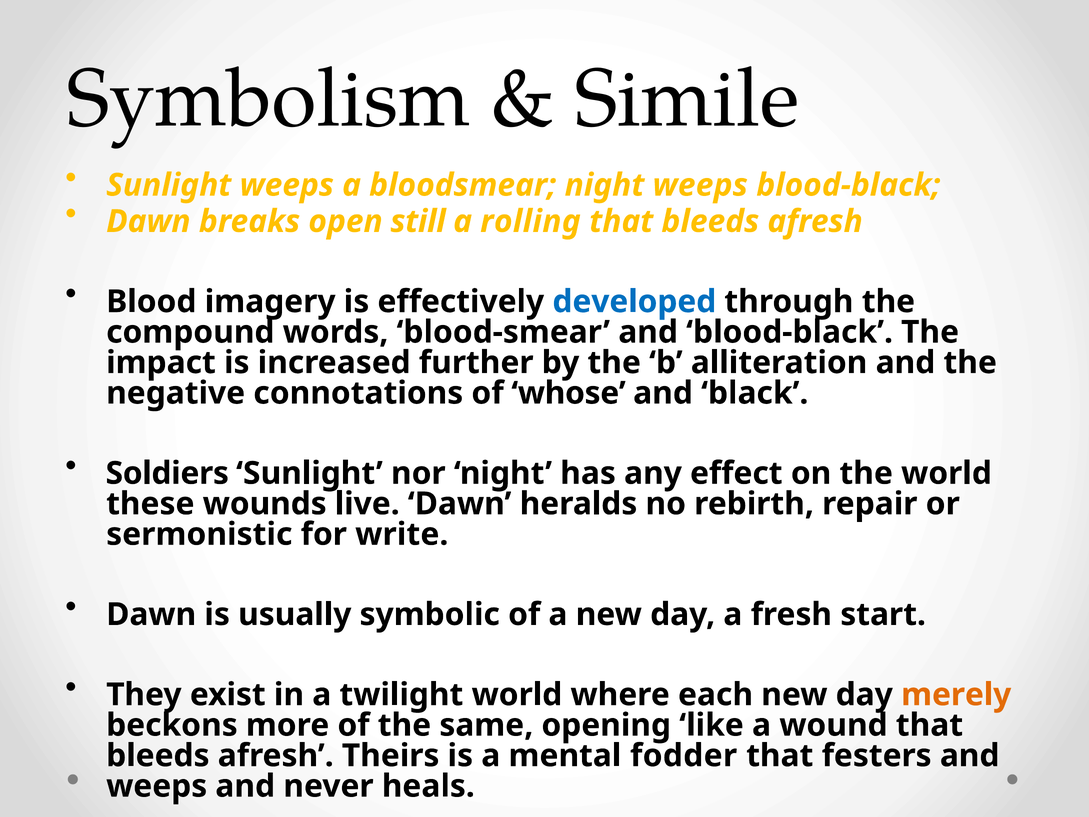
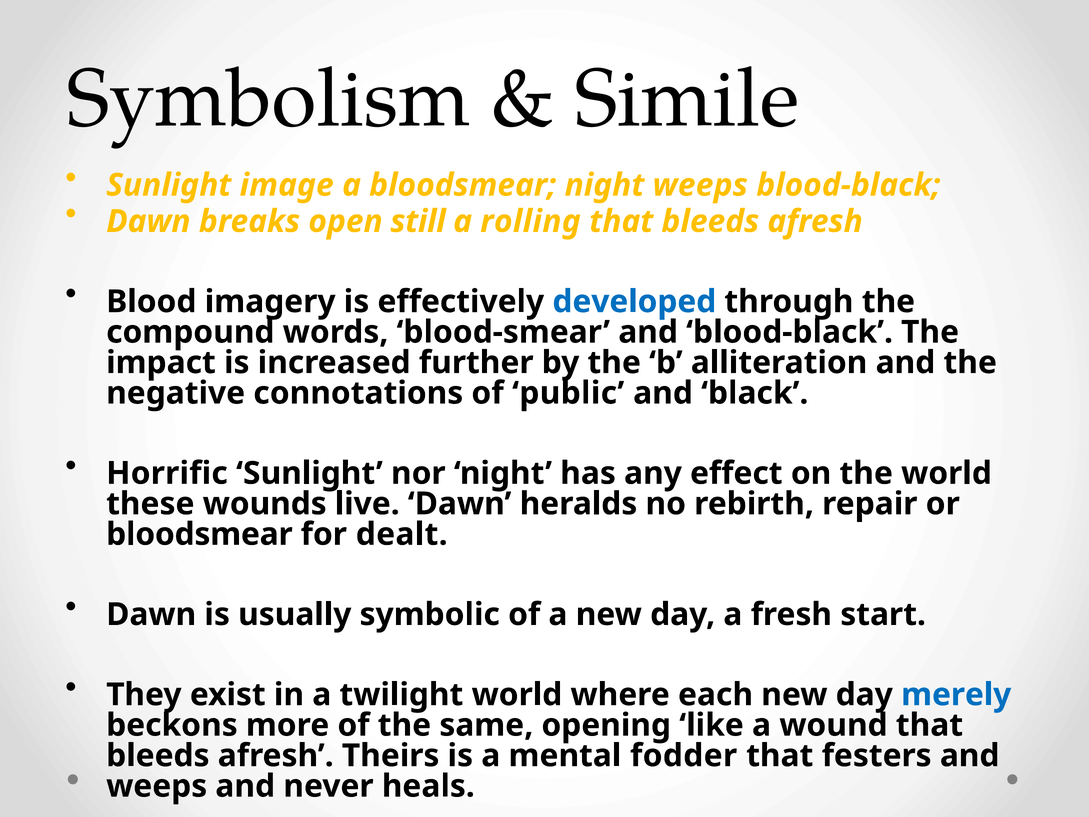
Sunlight weeps: weeps -> image (287, 185)
whose: whose -> public (568, 393)
Soldiers: Soldiers -> Horrific (167, 473)
sermonistic: sermonistic -> bloodsmear (199, 534)
write: write -> dealt (402, 534)
merely colour: orange -> blue (956, 694)
